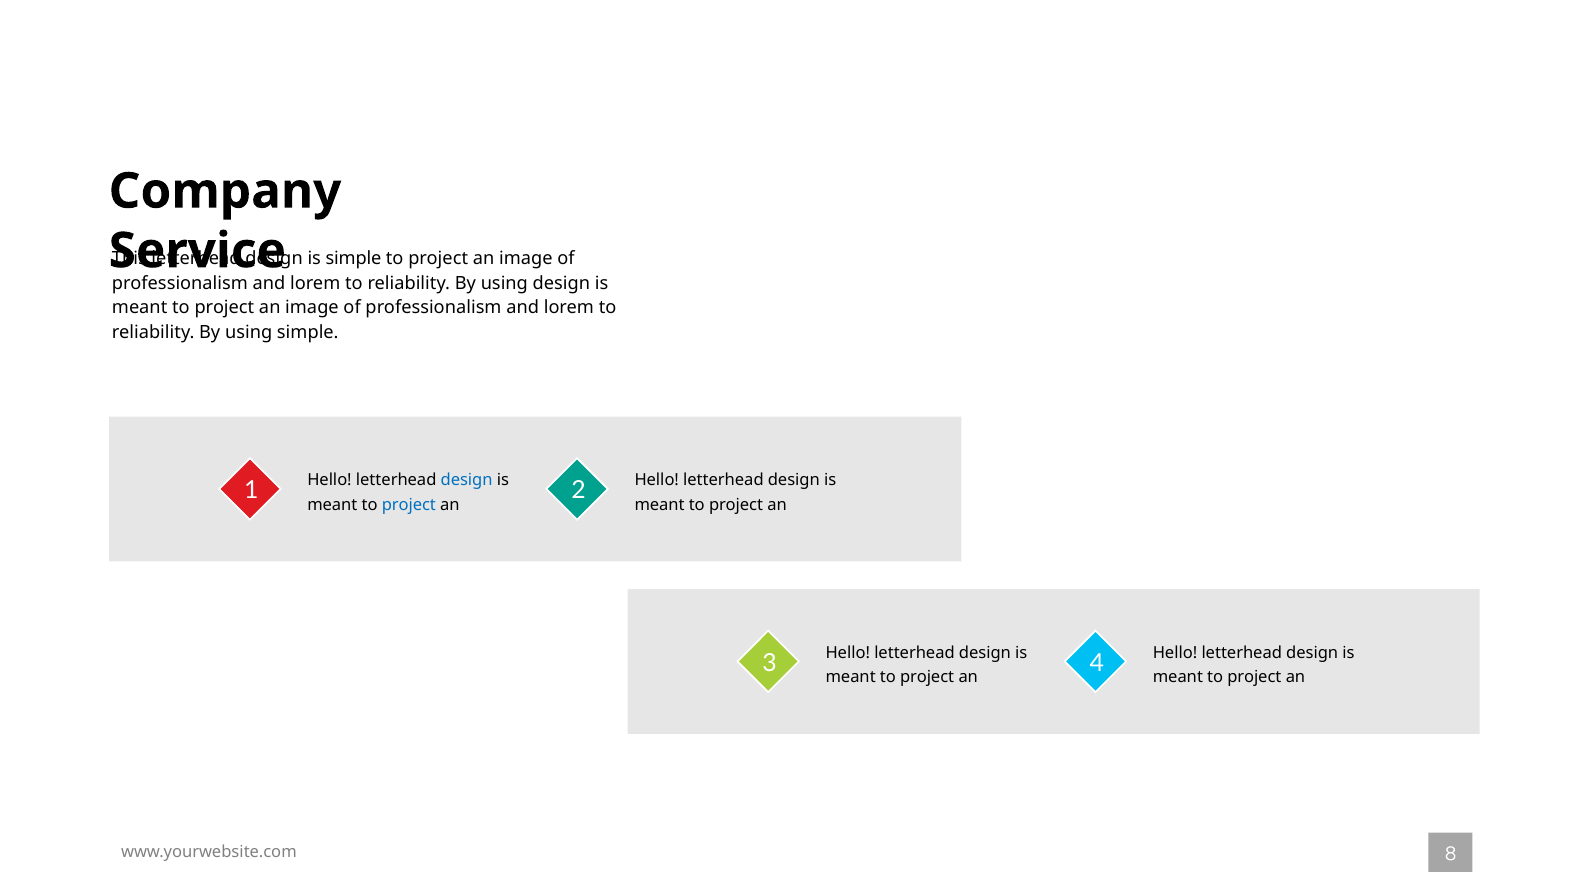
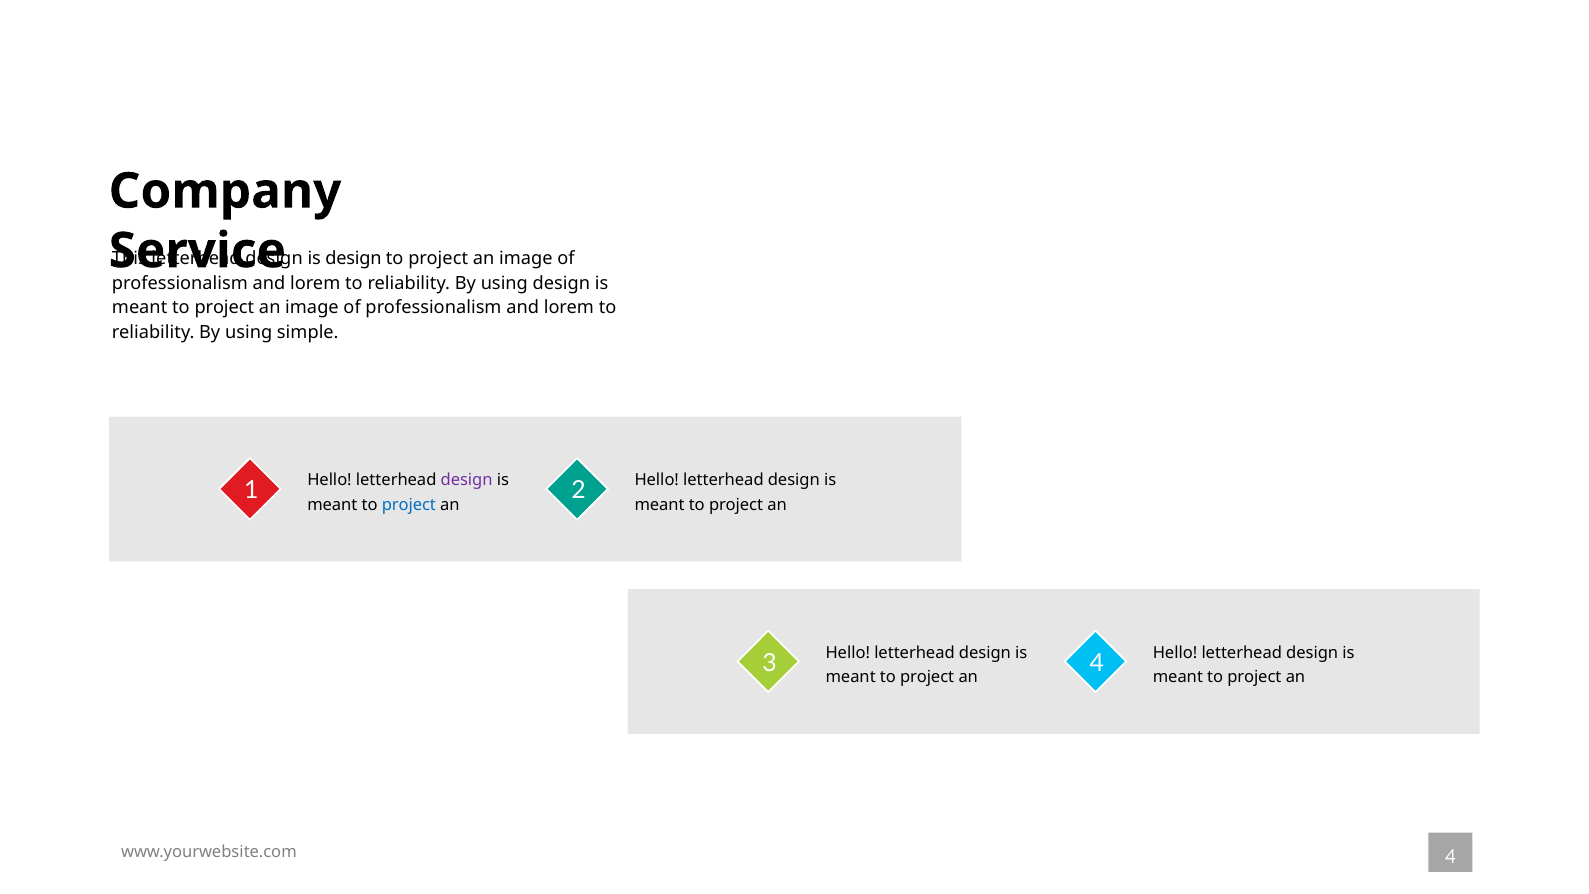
is simple: simple -> design (353, 258)
design colour: blue -> purple (467, 480)
www.yourwebsite.com 8: 8 -> 4 (1450, 854)
